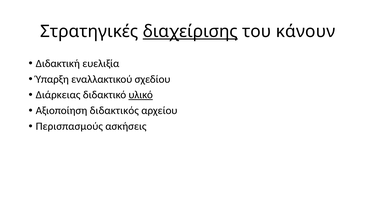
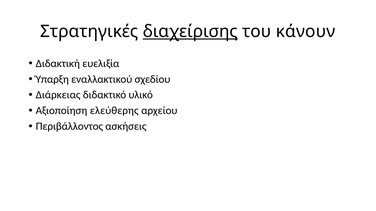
υλικό underline: present -> none (141, 95)
διδακτικός: διδακτικός -> ελεύθερης (114, 111)
Περισπασμούς: Περισπασμούς -> Περιβάλλοντος (69, 127)
